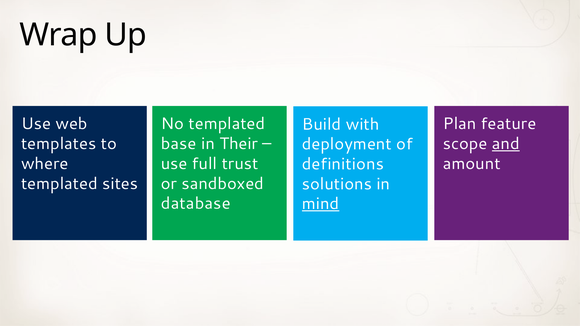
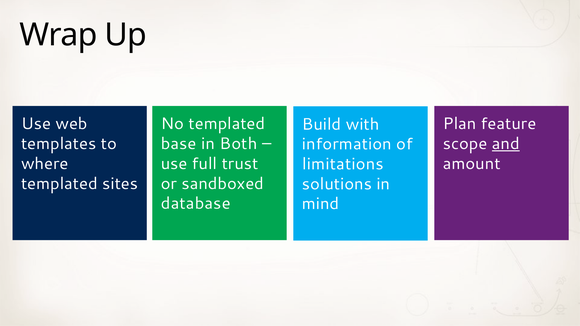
Their: Their -> Both (239, 144)
deployment: deployment -> information (347, 144)
definitions: definitions -> limitations (343, 164)
mind underline: present -> none (321, 204)
